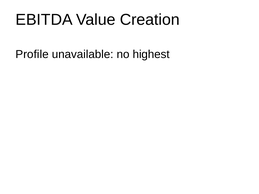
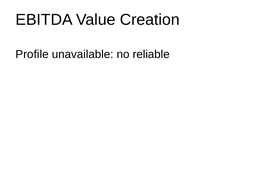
highest: highest -> reliable (151, 54)
